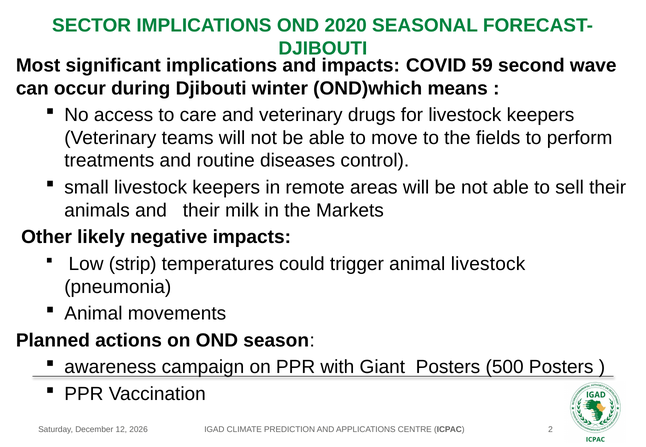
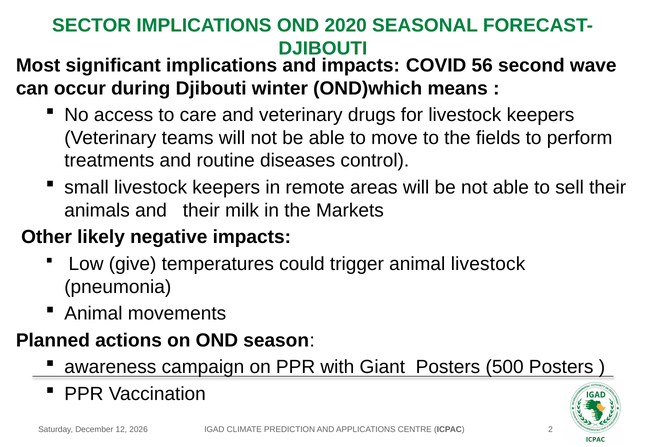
59: 59 -> 56 (482, 65)
strip: strip -> give (133, 264)
